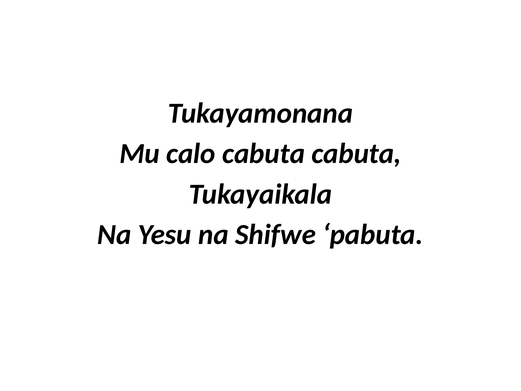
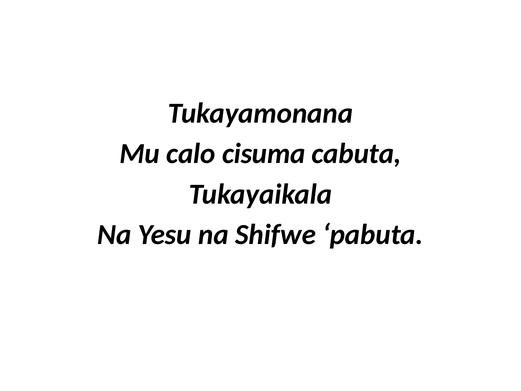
calo cabuta: cabuta -> cisuma (264, 154)
